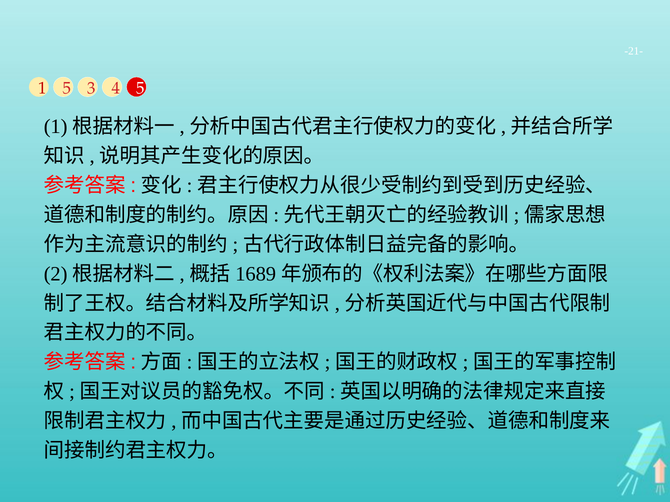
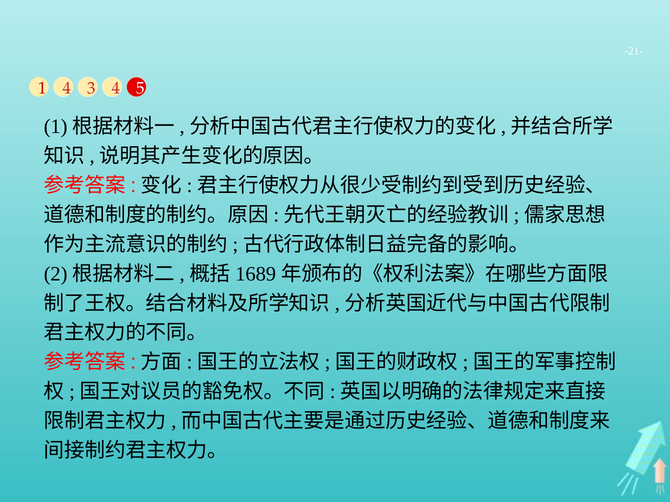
1 5: 5 -> 4 (67, 88)
